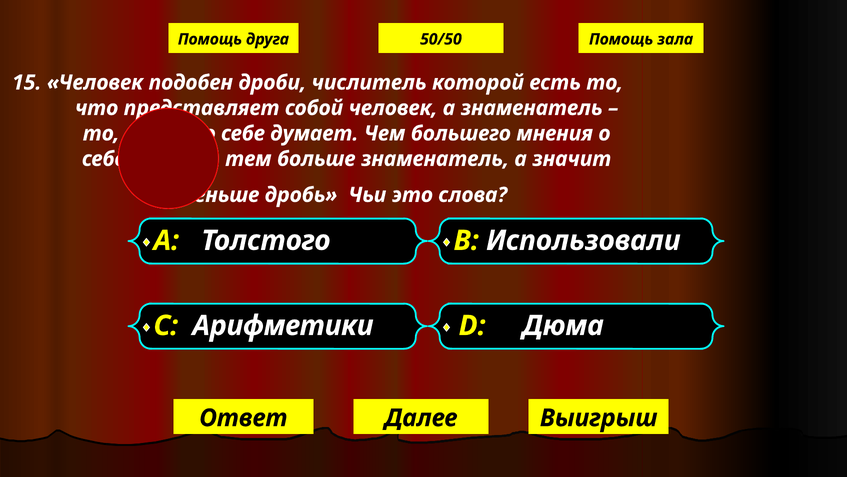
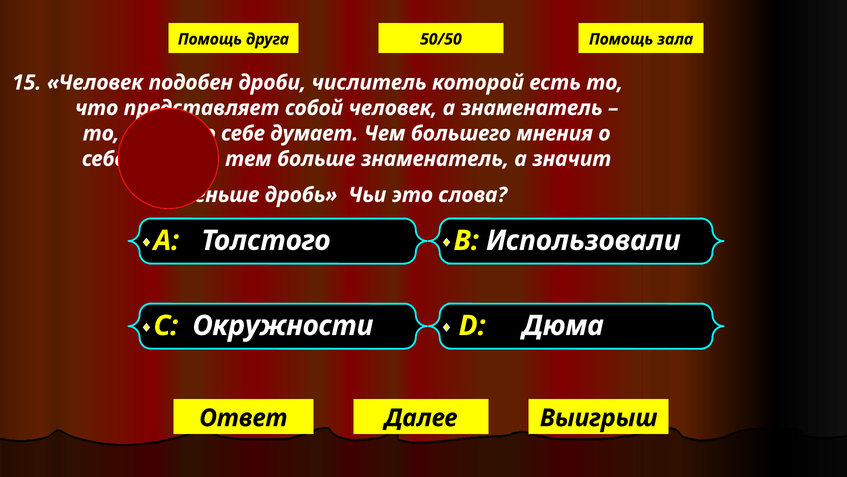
Арифметики: Арифметики -> Окружности (283, 325)
